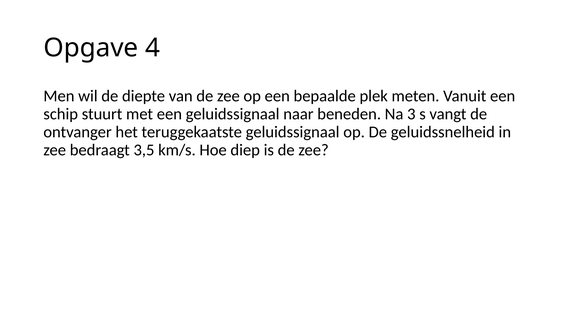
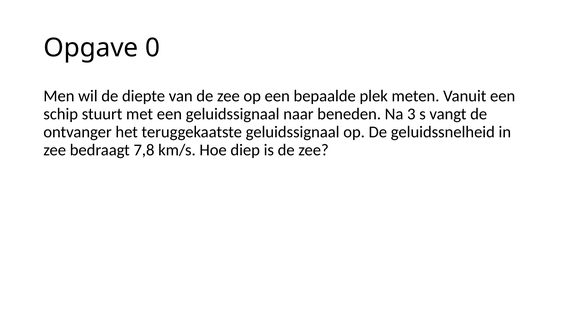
4: 4 -> 0 (153, 48)
3,5: 3,5 -> 7,8 (144, 150)
